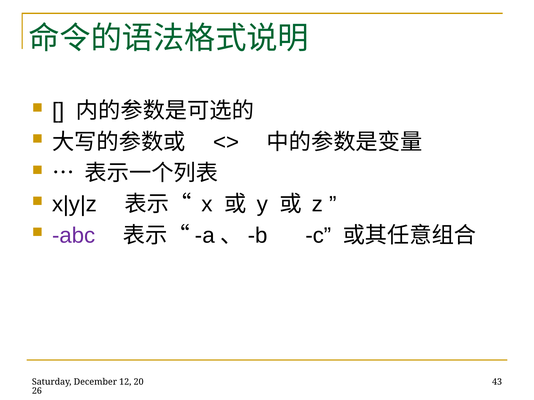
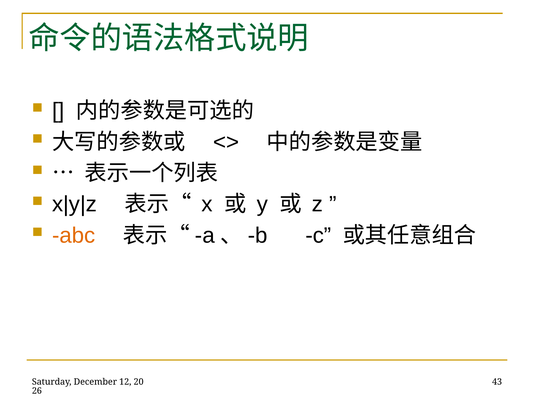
abc colour: purple -> orange (74, 236)
